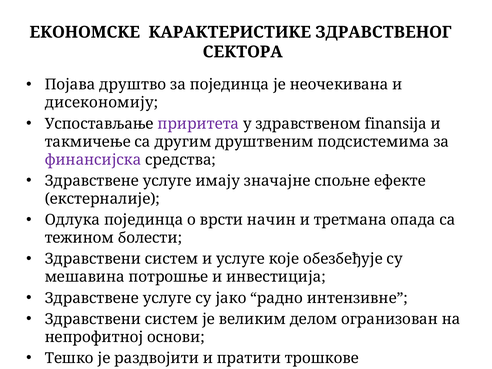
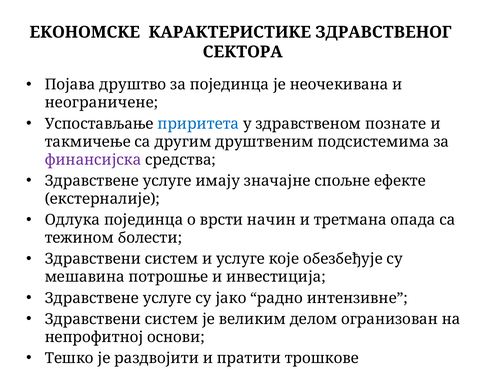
дисекономију: дисекономију -> неограничене (101, 103)
приритета colour: purple -> blue (198, 124)
finansija: finansija -> познате (396, 124)
